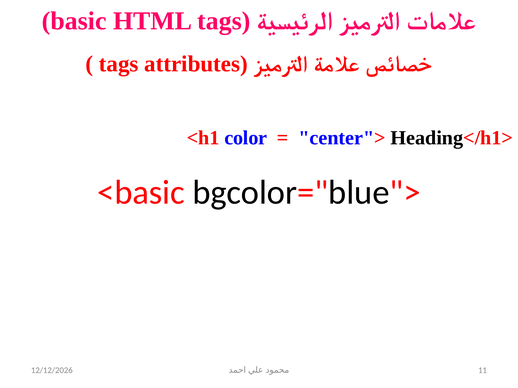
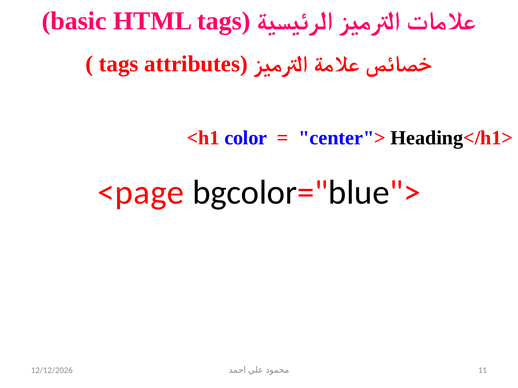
<basic: <basic -> <page (141, 193)
